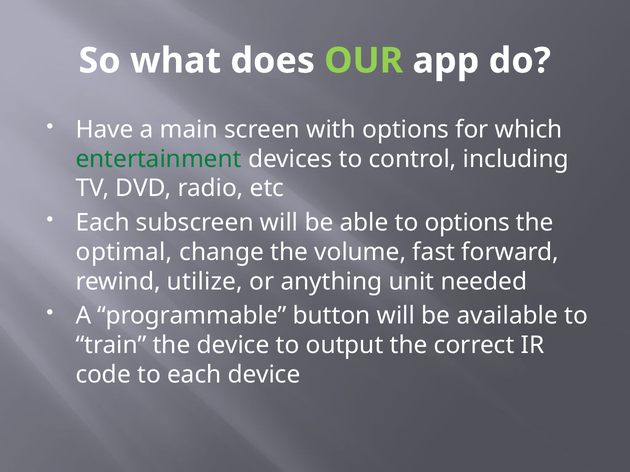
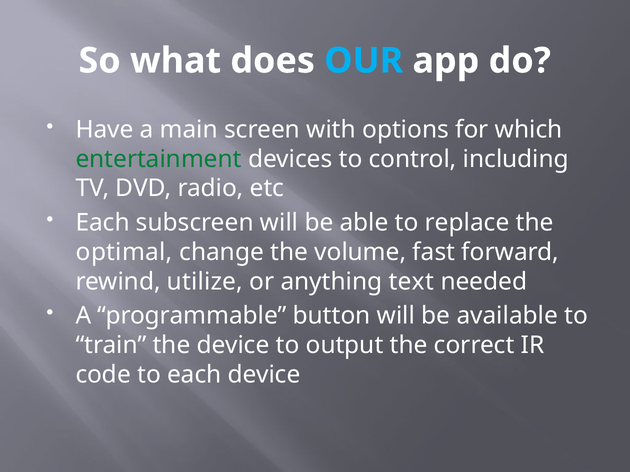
OUR colour: light green -> light blue (364, 61)
to options: options -> replace (467, 223)
unit: unit -> text (411, 282)
